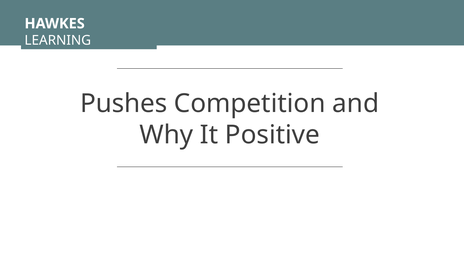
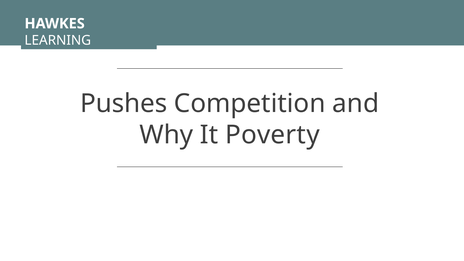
Positive: Positive -> Poverty (272, 135)
